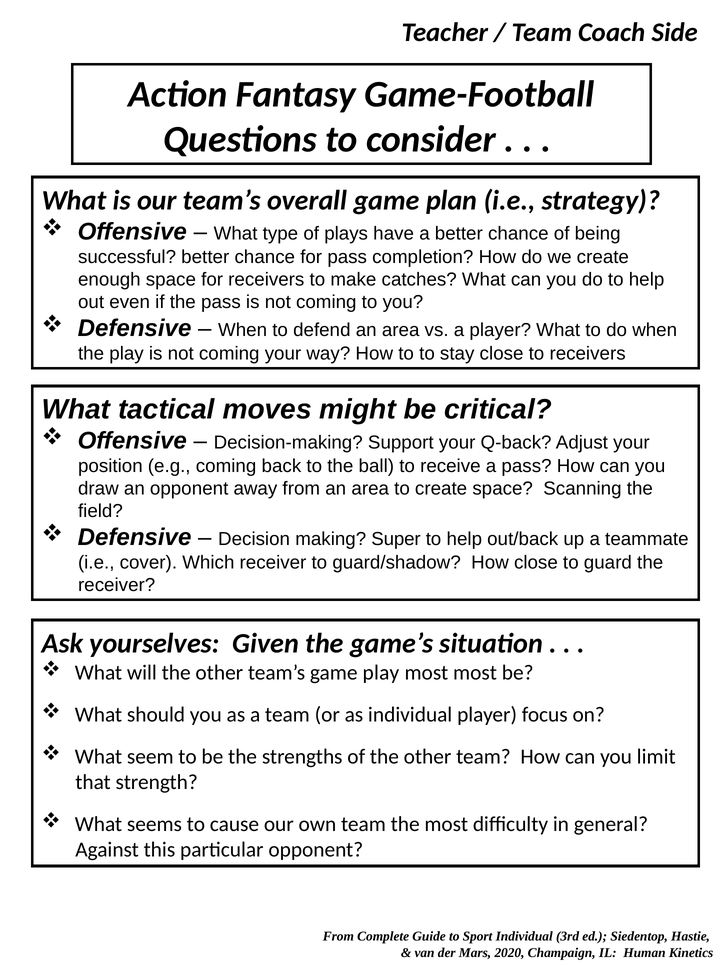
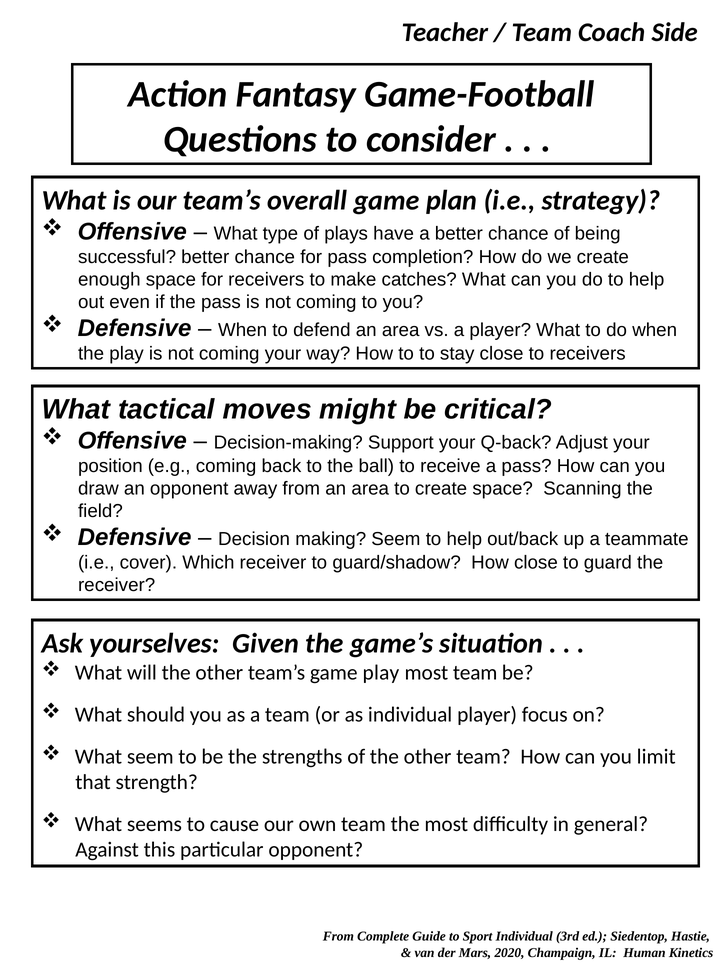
making Super: Super -> Seem (396, 538)
most most: most -> team (475, 672)
